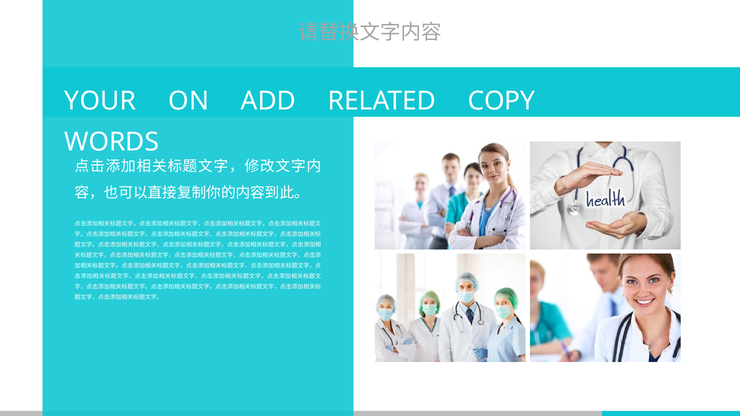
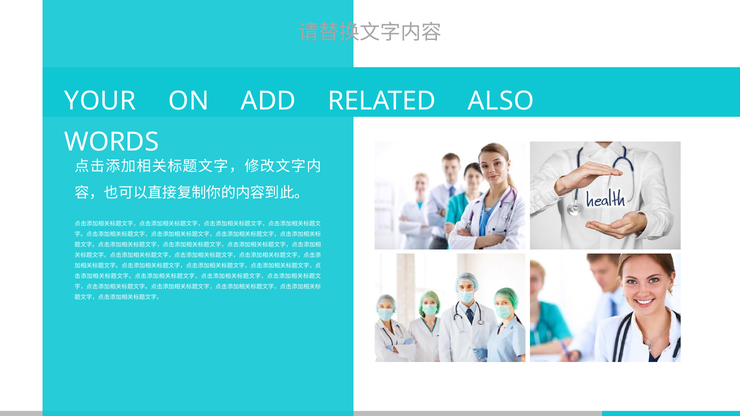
COPY: COPY -> ALSO (501, 101)
